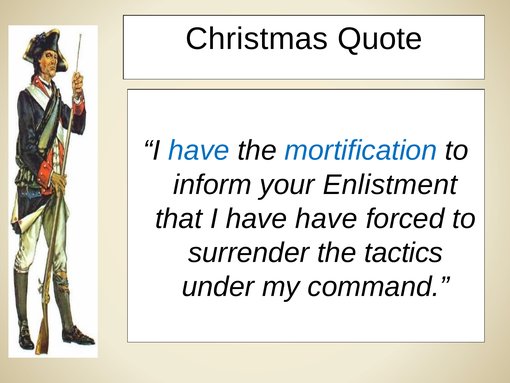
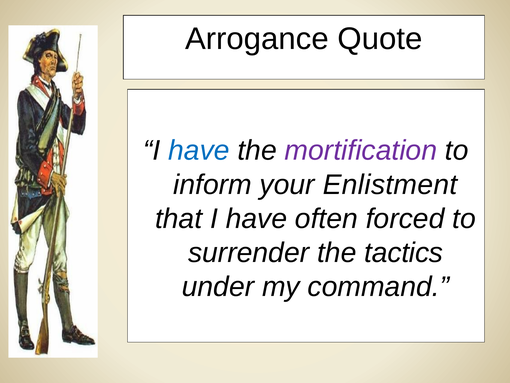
Christmas: Christmas -> Arrogance (257, 39)
mortification colour: blue -> purple (361, 150)
have have: have -> often (326, 218)
